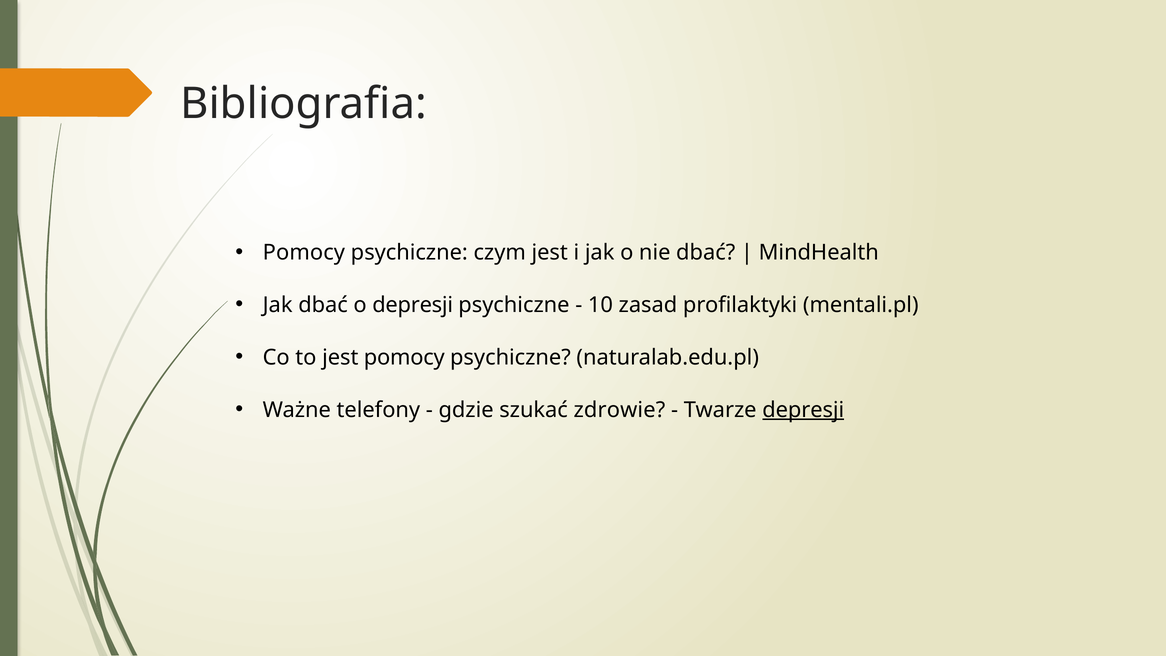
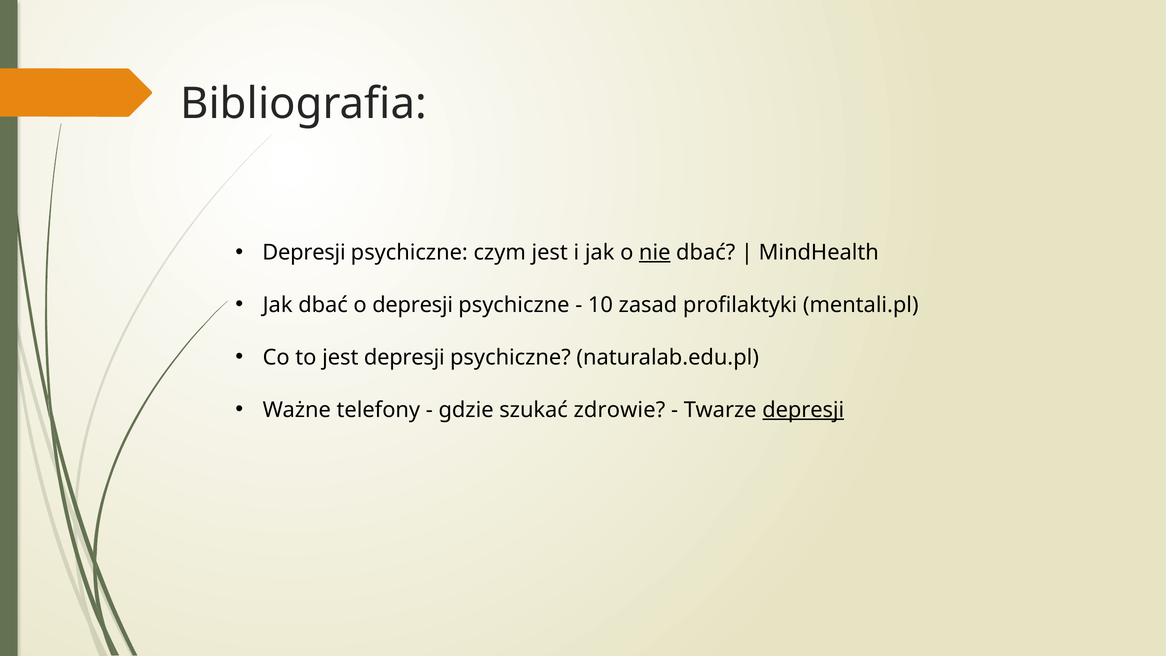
Pomocy: Pomocy -> Depresji (304, 252)
nie underline: none -> present (655, 252)
jest pomocy: pomocy -> depresji (404, 357)
